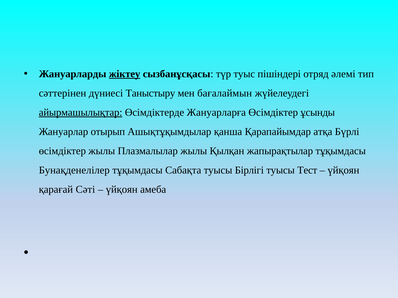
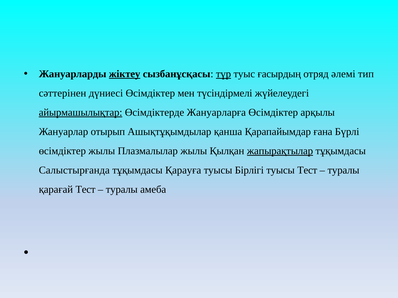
түр underline: none -> present (224, 74)
пішіндері: пішіндері -> ғасырдың (279, 74)
дүниесі Таныстыру: Таныстыру -> Өсімдіктер (150, 93)
бағалаймын: бағалаймын -> түсіндірмелі (225, 93)
ұсынды: ұсынды -> арқылы (318, 113)
атқа: атқа -> ғана (323, 132)
жапырақтылар underline: none -> present (280, 151)
Бунақденелілер: Бунақденелілер -> Салыстырғанда (74, 170)
Сабақта: Сабақта -> Қарауға (183, 170)
үйқоян: үйқоян -> туралы (343, 170)
қарағай Сәті: Сәті -> Тест (86, 190)
үйқоян: үйқоян -> туралы (122, 190)
